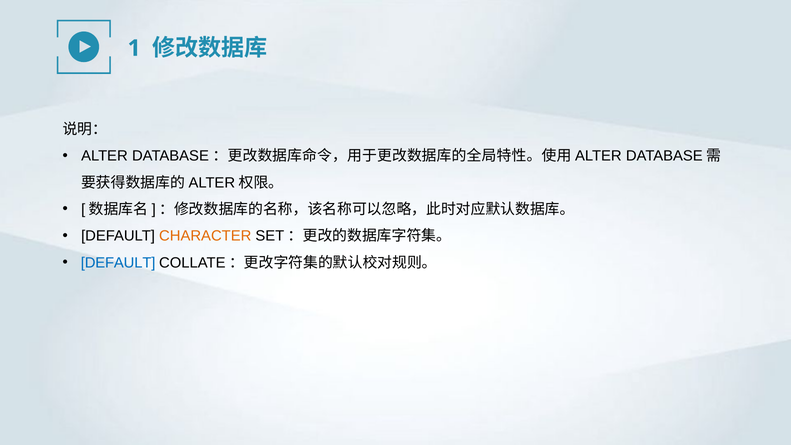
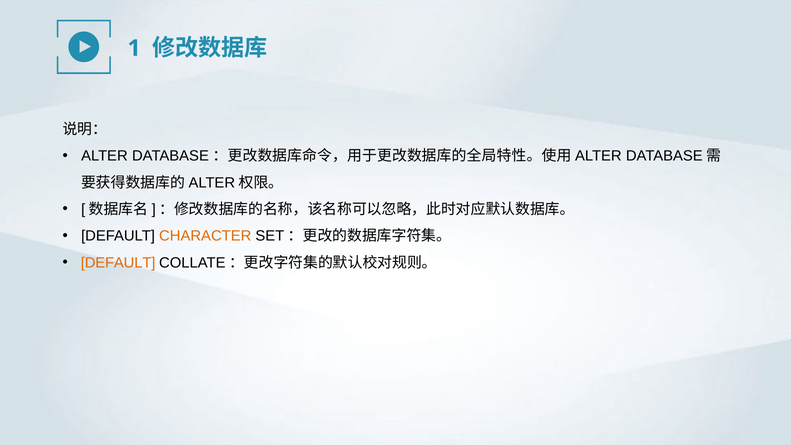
DEFAULT colour: blue -> orange (118, 263)
